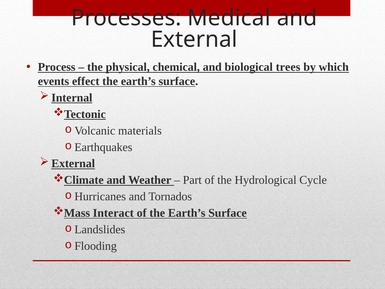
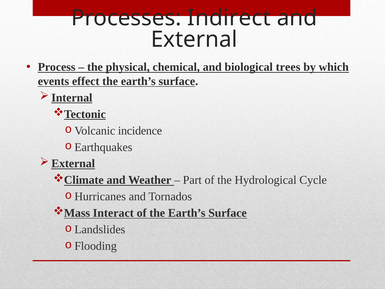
Medical: Medical -> Indirect (229, 18)
materials: materials -> incidence (140, 131)
